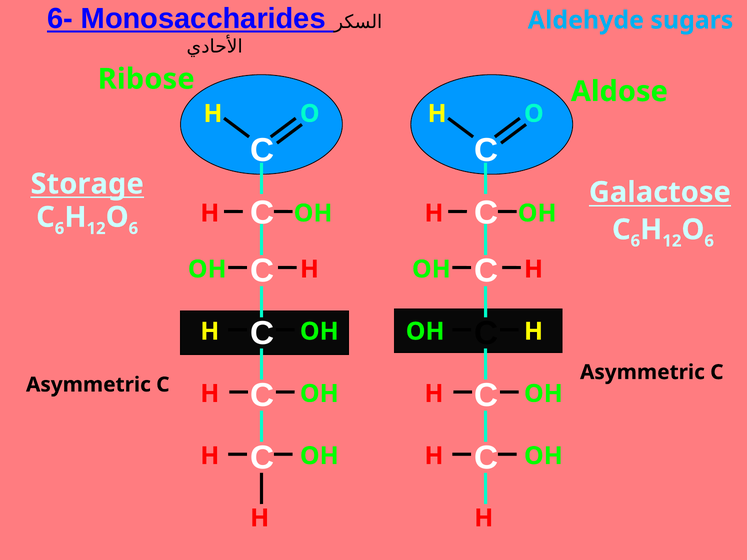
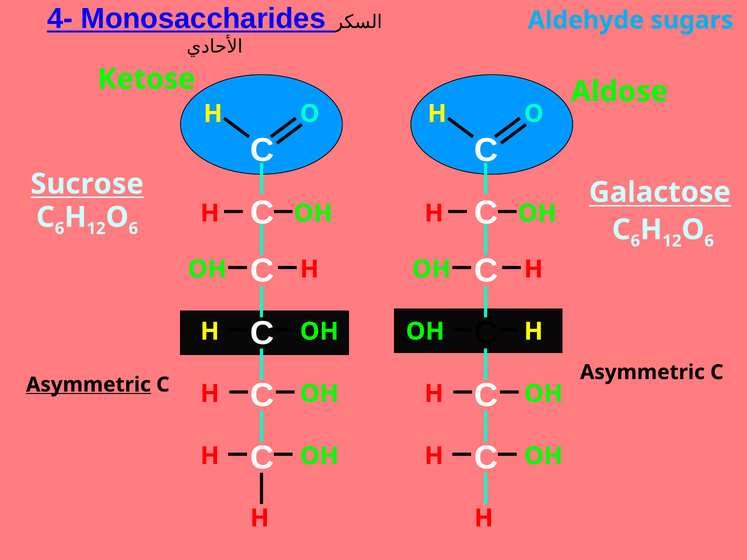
6-: 6- -> 4- (60, 19)
Ribose: Ribose -> Ketose (146, 79)
Storage: Storage -> Sucrose (87, 184)
Asymmetric underline: none -> present (88, 385)
